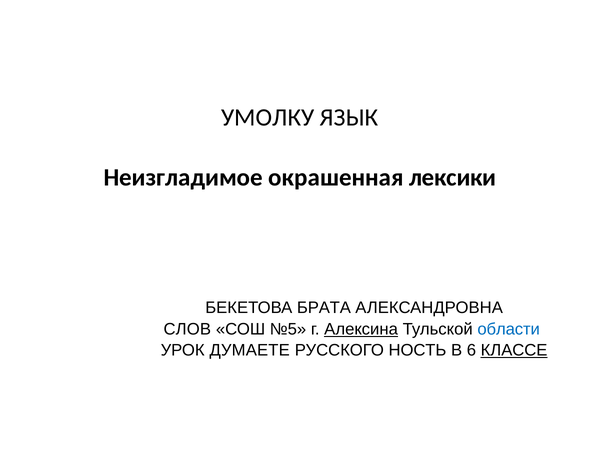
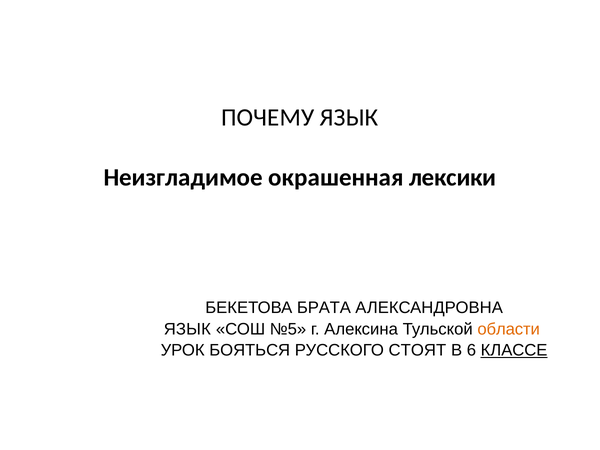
УМОЛКУ: УМОЛКУ -> ПОЧЕМУ (268, 117)
СЛОВ: СЛОВ -> ЯЗЫК (187, 329)
Алексина underline: present -> none (361, 329)
области colour: blue -> orange (509, 329)
ДУМАЕТЕ: ДУМАЕТЕ -> БОЯТЬСЯ (250, 350)
НОСТЬ: НОСТЬ -> СТОЯТ (417, 350)
